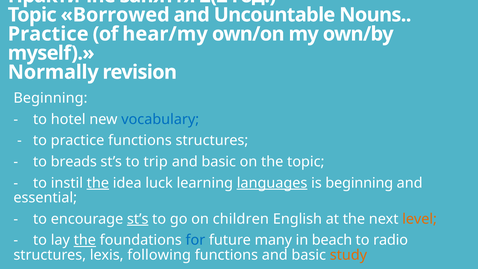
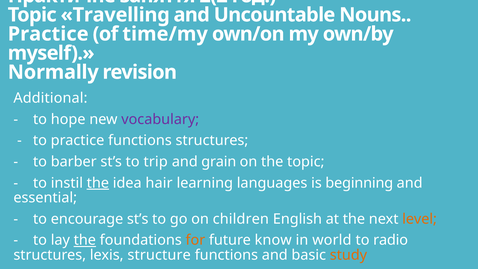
Borrowed: Borrowed -> Travelling (115, 15)
hear/my: hear/my -> time/my (165, 34)
Beginning: Beginning -> Additional (50, 98)
hotel: hotel -> hope (68, 119)
vocabulary colour: blue -> purple (160, 119)
breads: breads -> barber (74, 162)
basic: basic -> grain (219, 162)
luck: luck -> hair (159, 183)
languages underline: present -> none (272, 183)
st’s underline: present -> none (138, 219)
for colour: blue -> orange (195, 240)
many: many -> know (273, 240)
beach: beach -> world (332, 240)
following: following -> structure (159, 255)
